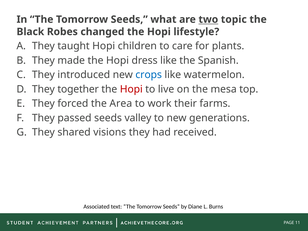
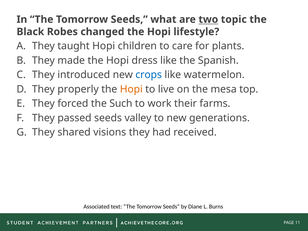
together: together -> properly (78, 89)
Hopi colour: red -> orange (131, 89)
Area: Area -> Such (121, 104)
